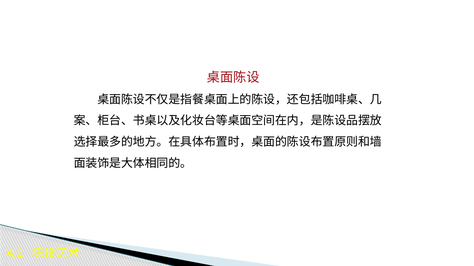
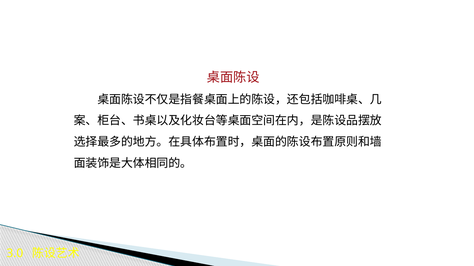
4.2: 4.2 -> 3.0 (15, 254)
